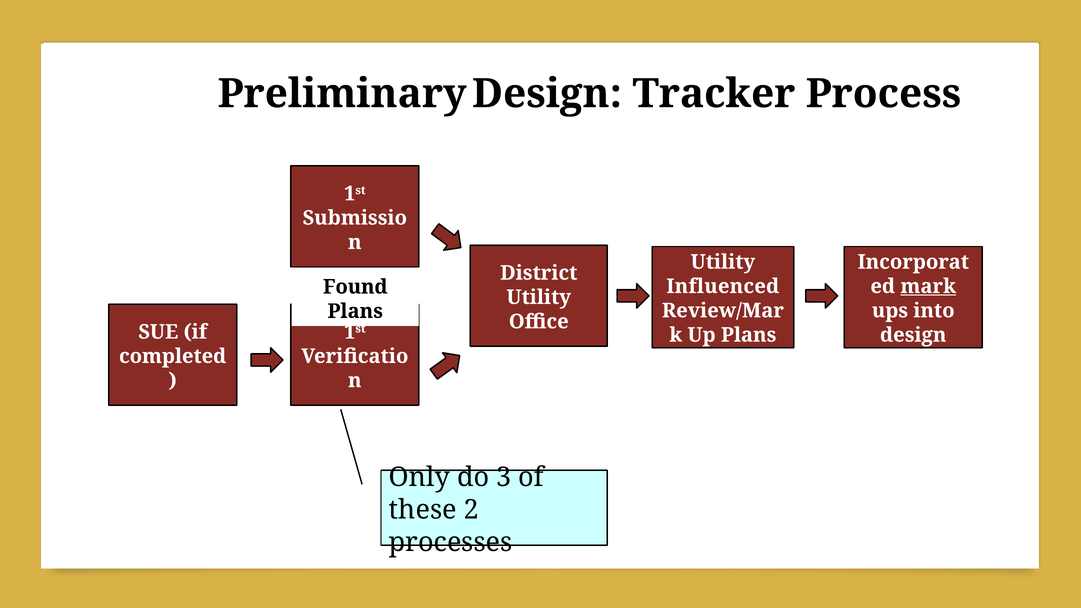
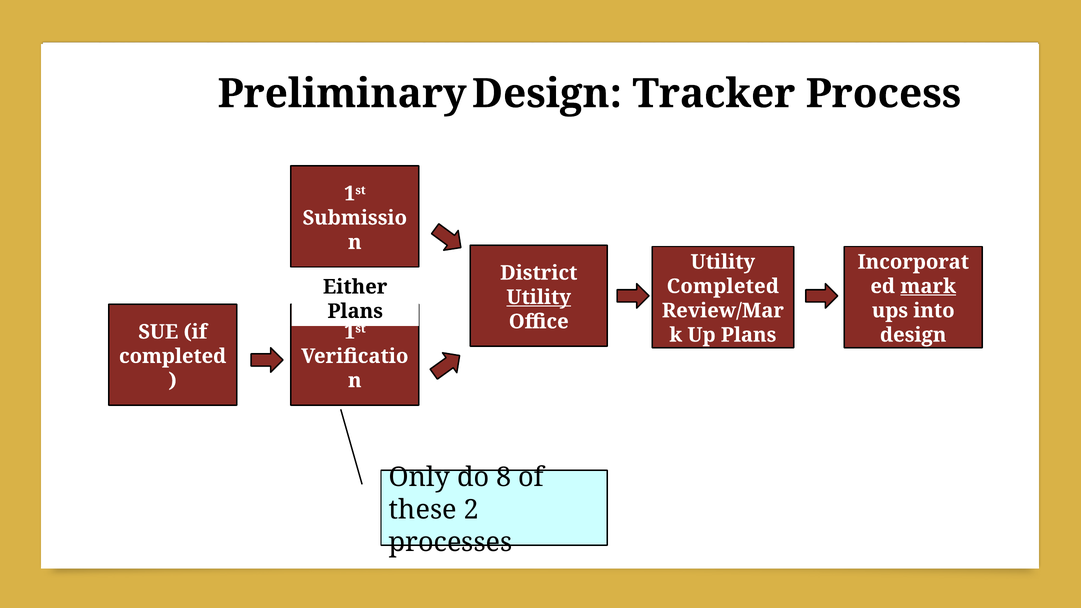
Influenced: Influenced -> Completed (723, 286)
Found: Found -> Either (355, 287)
Utility underline: none -> present (539, 297)
3: 3 -> 8 (504, 477)
